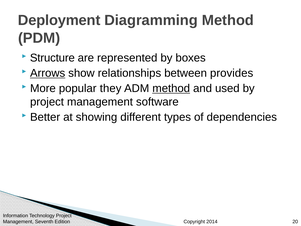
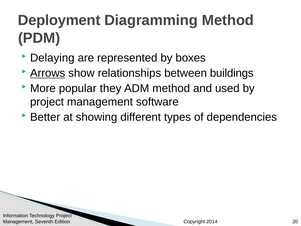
Structure: Structure -> Delaying (52, 58)
provides: provides -> buildings (232, 73)
method underline: present -> none (171, 88)
